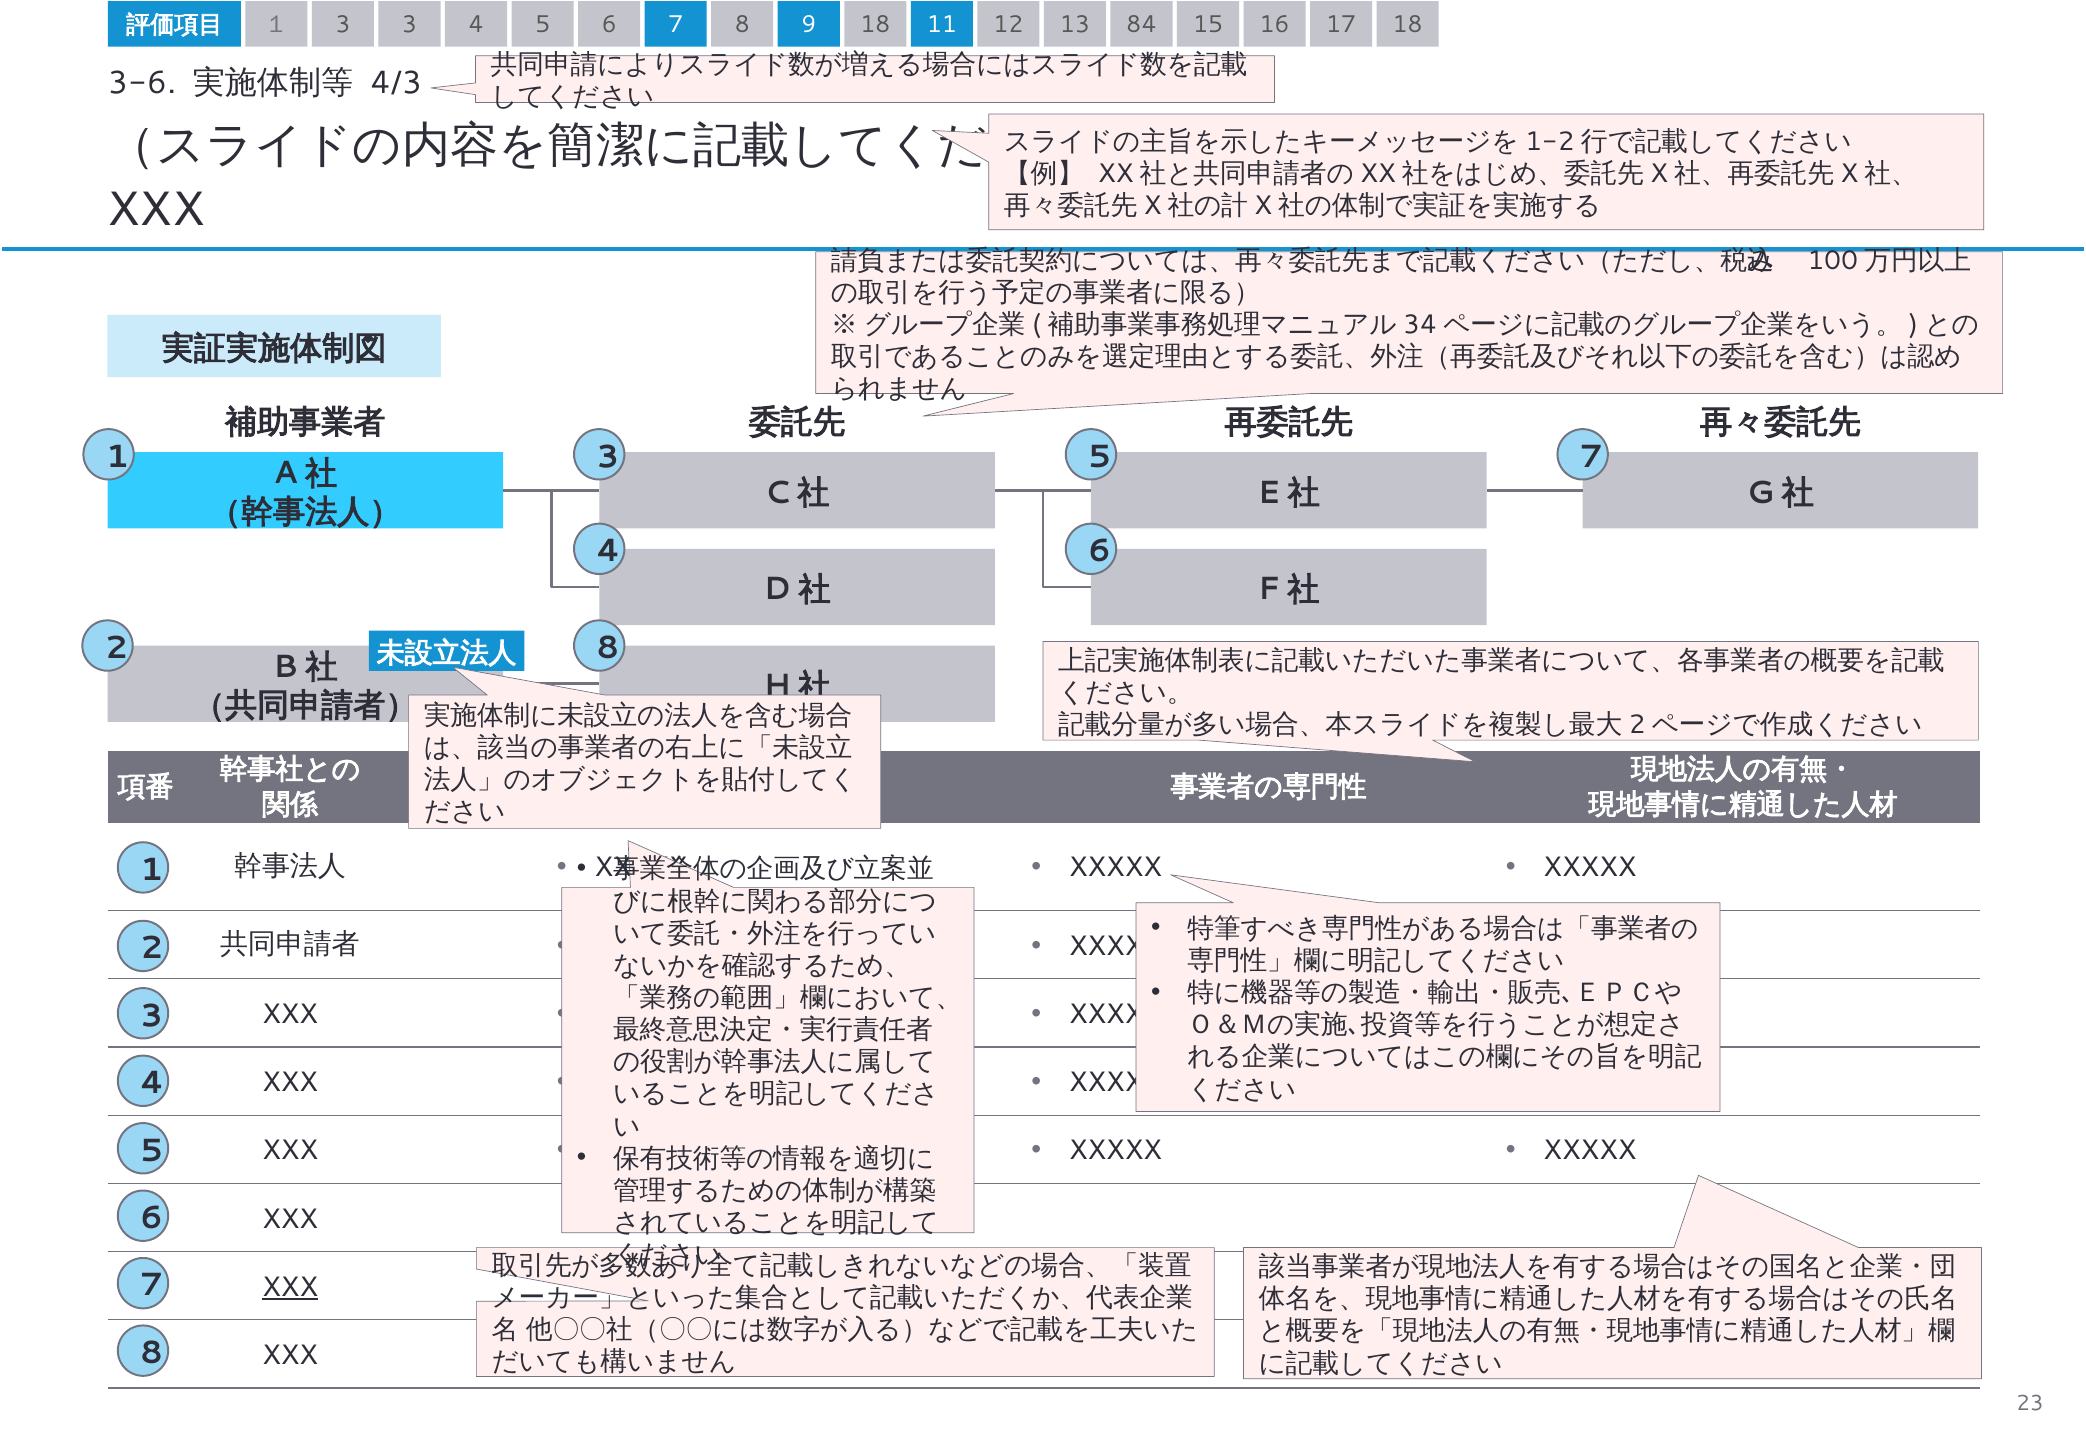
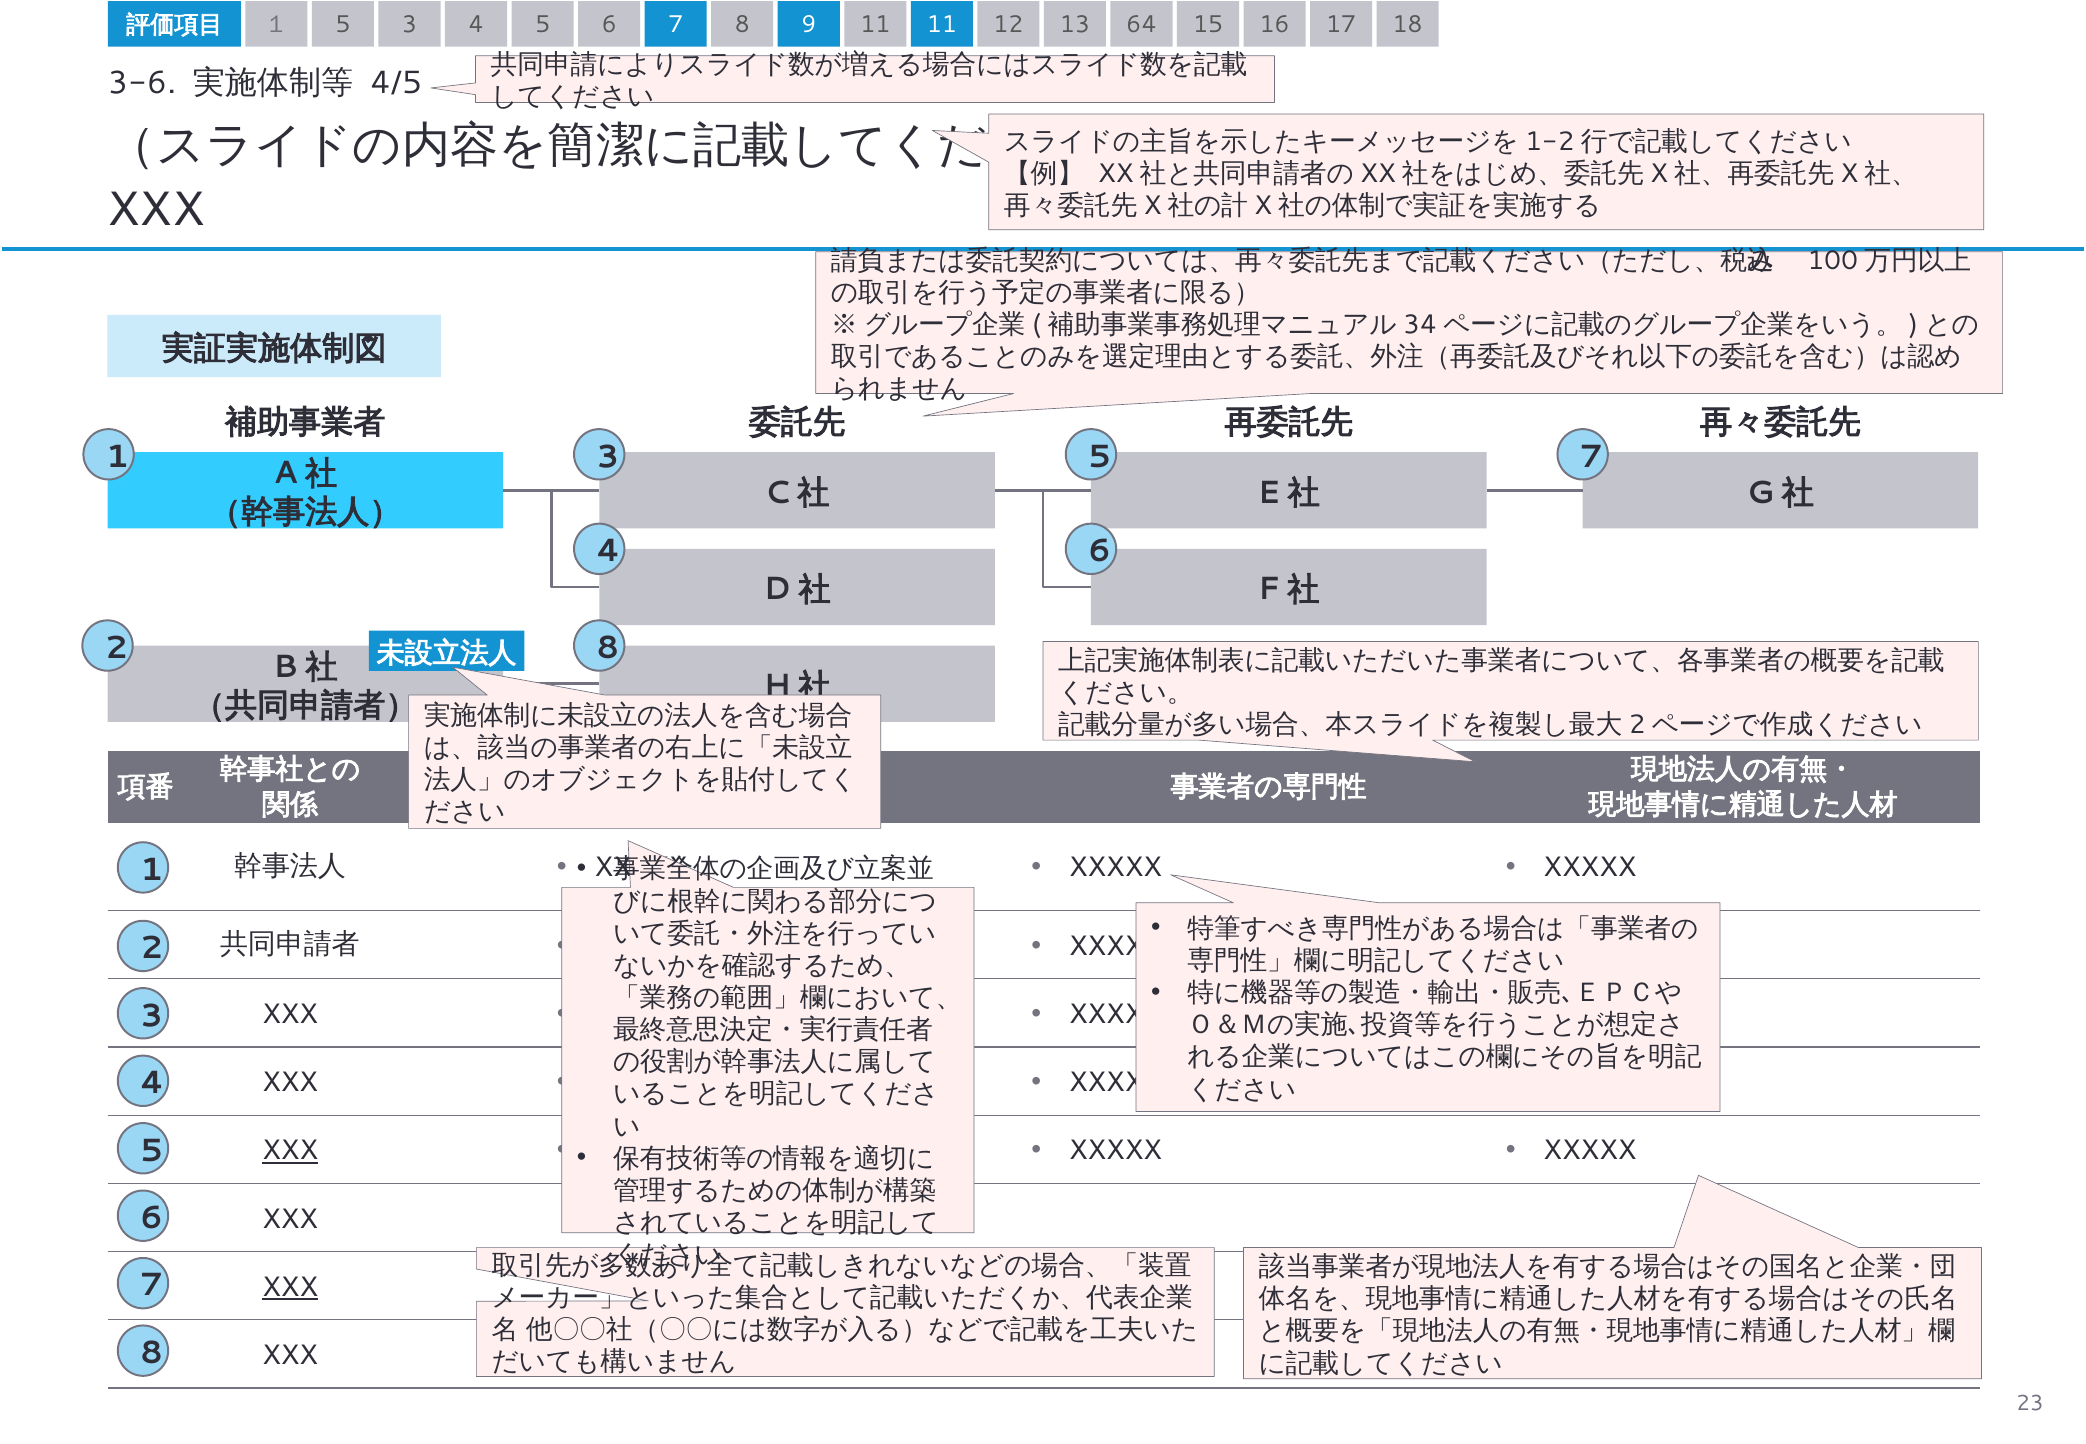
１ 3: 3 -> 5 (343, 24)
9 18: 18 -> 11 (875, 24)
84: 84 -> 64 (1141, 24)
4/3: 4/3 -> 4/5 (396, 83)
XXX underline: none -> present (290, 1151)
